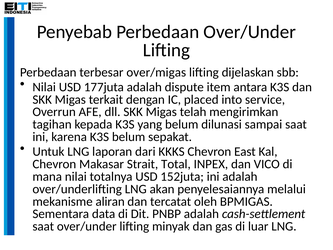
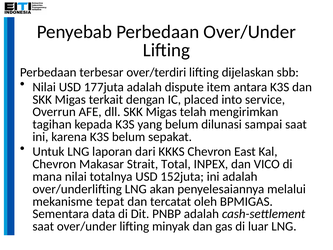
over/migas: over/migas -> over/terdiri (156, 72)
aliran: aliran -> tepat (110, 201)
